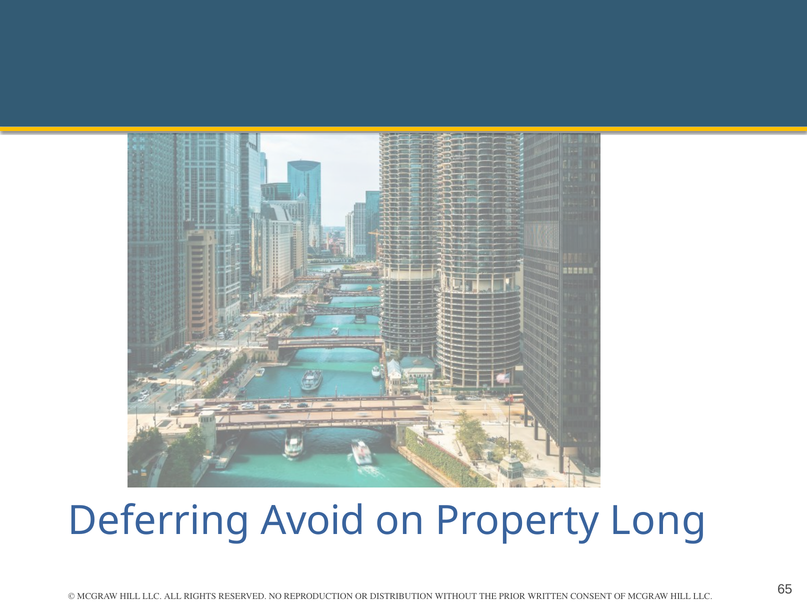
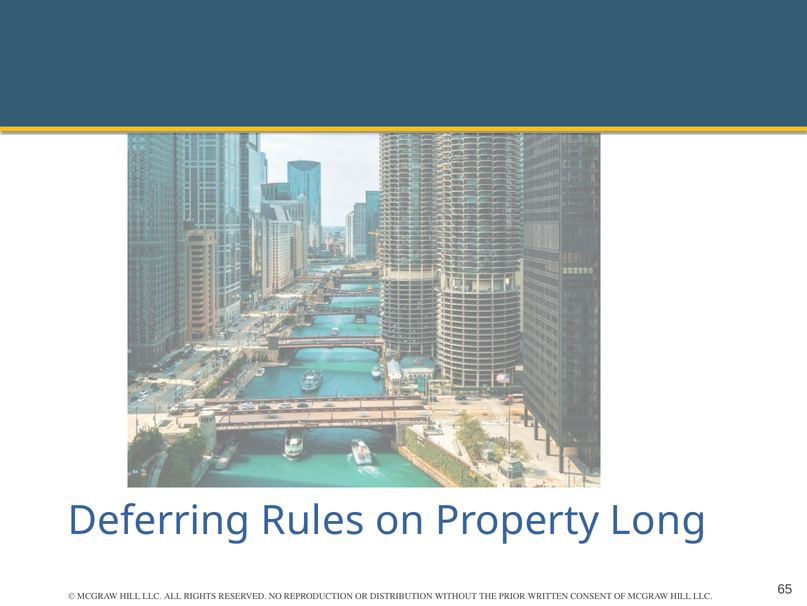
Avoid: Avoid -> Rules (313, 520)
